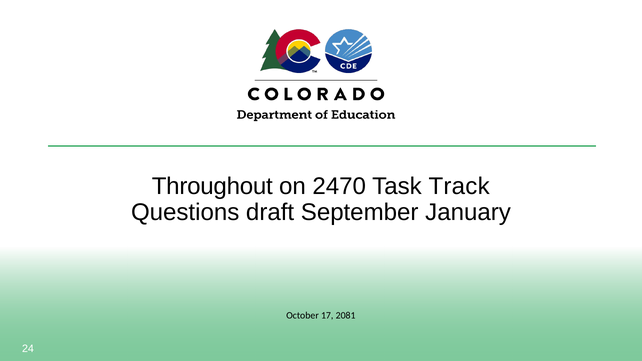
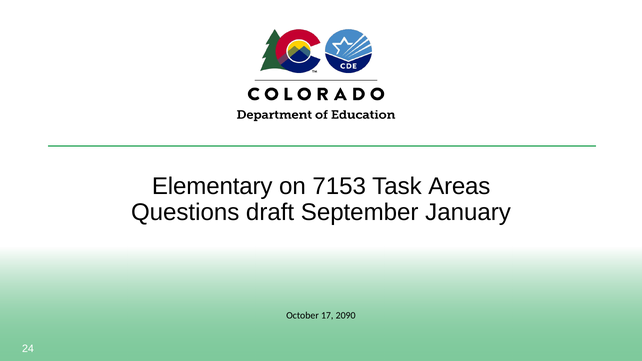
Throughout: Throughout -> Elementary (212, 186)
2470: 2470 -> 7153 (339, 186)
Track: Track -> Areas (459, 186)
2081: 2081 -> 2090 (346, 316)
